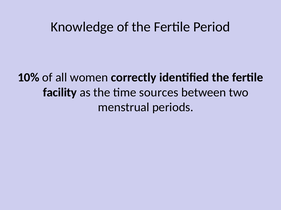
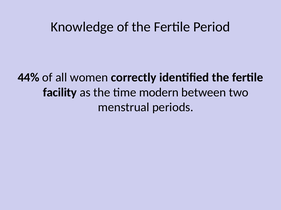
10%: 10% -> 44% (28, 78)
sources: sources -> modern (159, 93)
